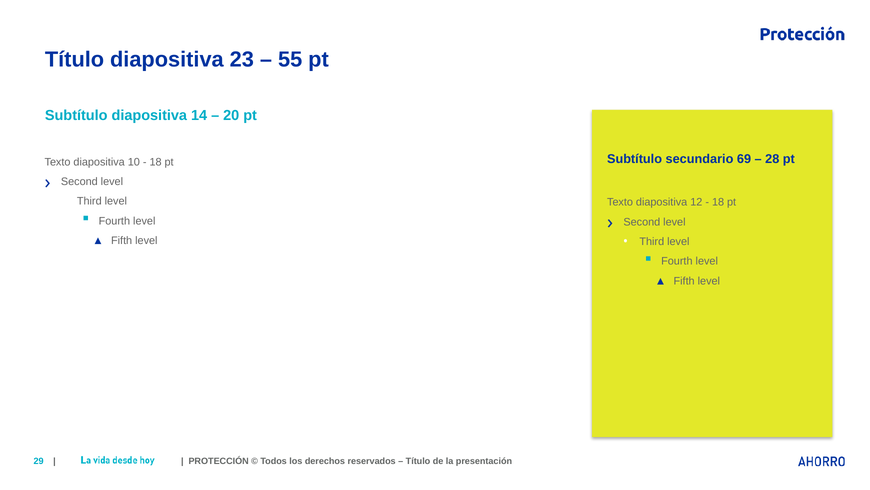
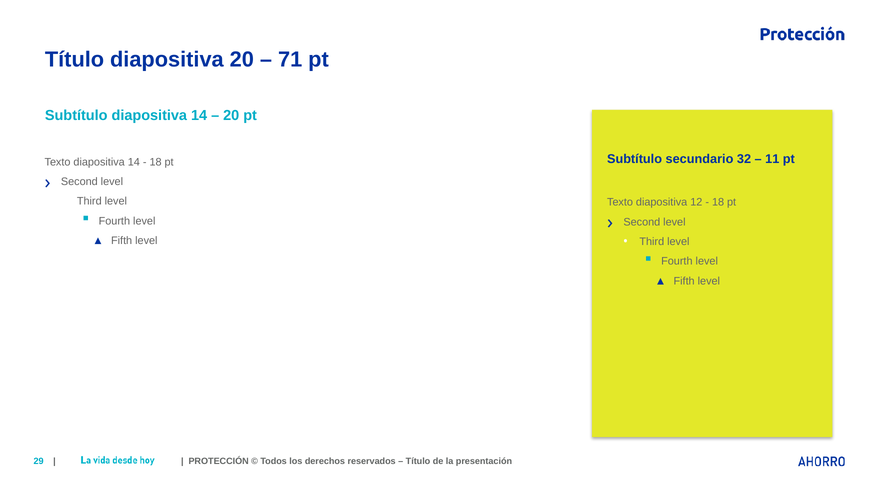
diapositiva 23: 23 -> 20 (242, 60)
55: 55 -> 71 (290, 60)
69: 69 -> 32 (744, 159)
28: 28 -> 11 (772, 159)
Texto diapositiva 10: 10 -> 14 (134, 162)
